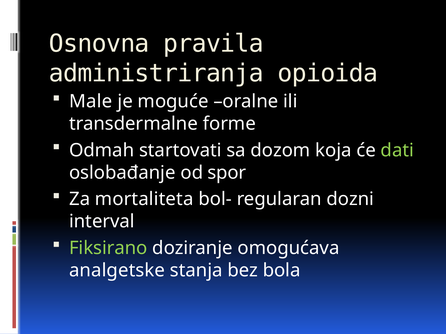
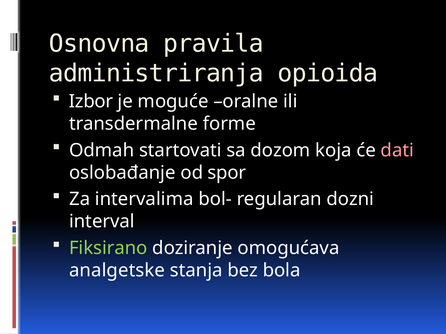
Male: Male -> Izbor (91, 102)
dati colour: light green -> pink (397, 151)
mortaliteta: mortaliteta -> intervalima (144, 200)
